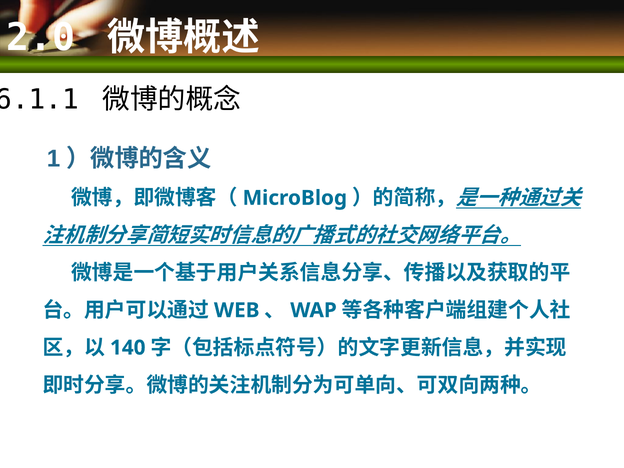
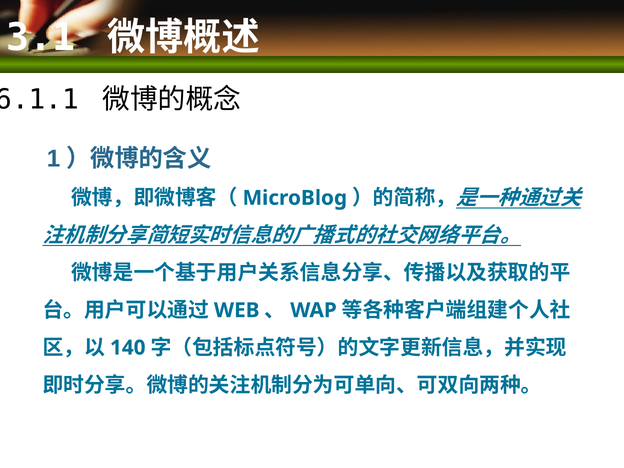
2.0: 2.0 -> 3.1 (41, 37)
